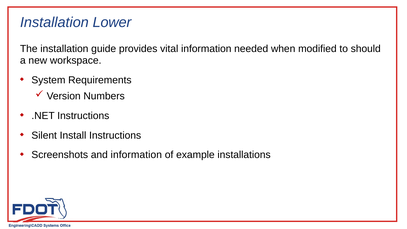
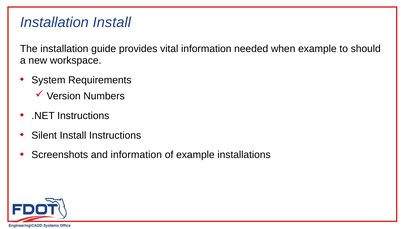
Installation Lower: Lower -> Install (112, 23)
when modified: modified -> example (317, 49)
